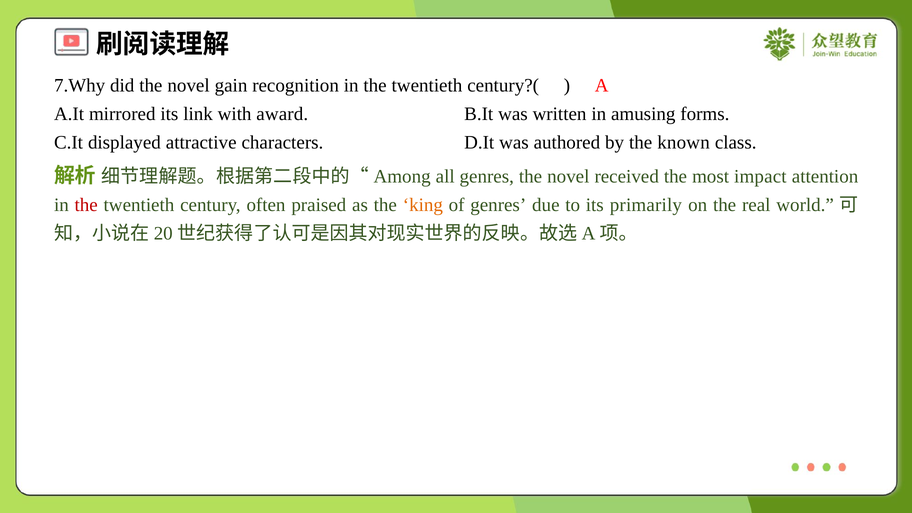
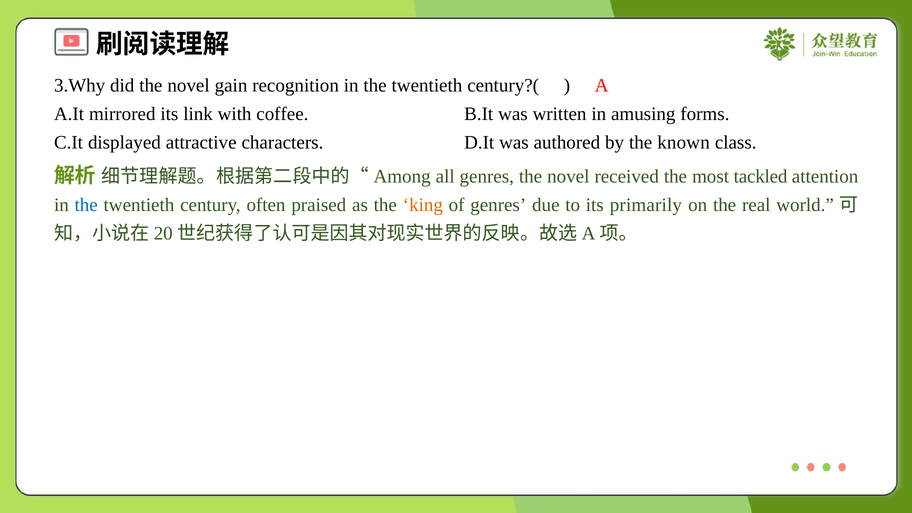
7.Why: 7.Why -> 3.Why (80, 85)
award: award -> coffee (282, 114)
impact: impact -> tackled (761, 176)
the colour: red -> blue (86, 205)
